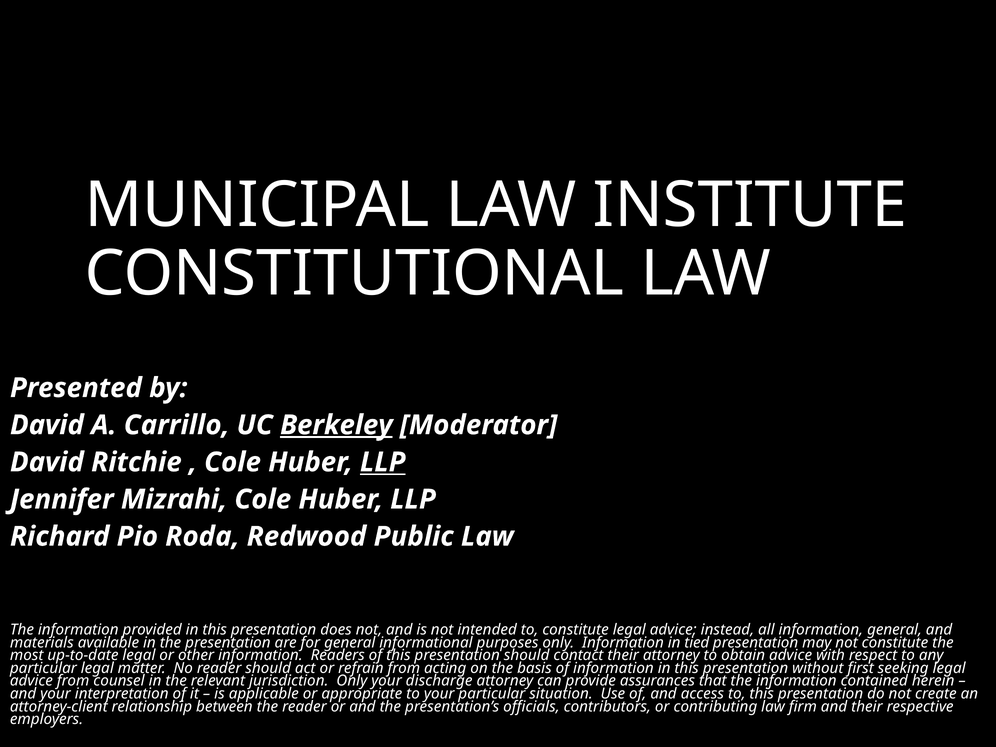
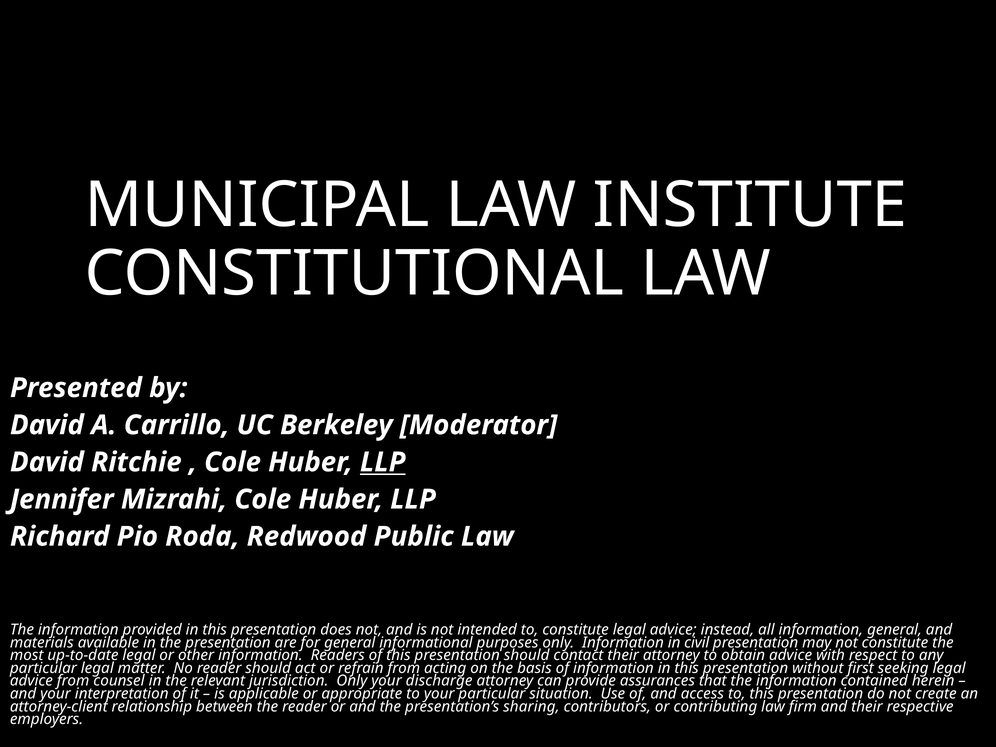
Berkeley underline: present -> none (336, 425)
tied: tied -> civil (697, 642)
officials: officials -> sharing (531, 707)
